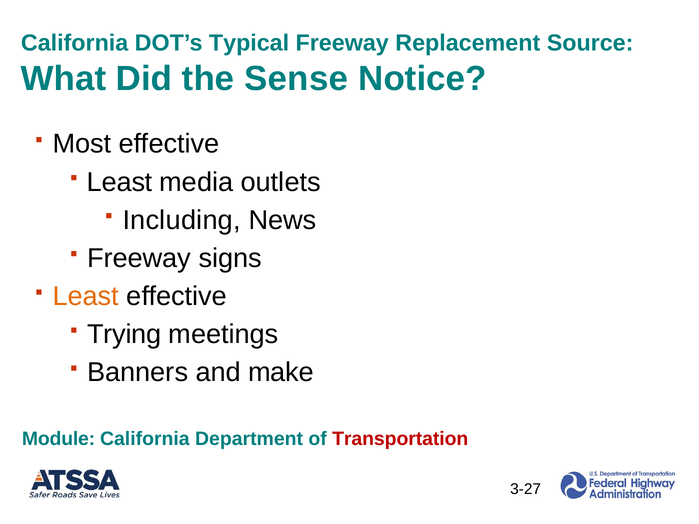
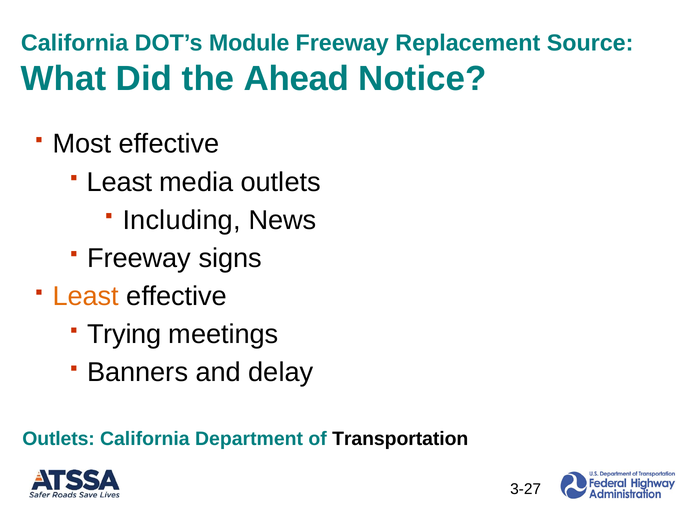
Typical: Typical -> Module (249, 43)
Sense: Sense -> Ahead (297, 79)
make: make -> delay (281, 373)
Module: Module -> Outlets (59, 439)
Transportation colour: red -> black (400, 439)
